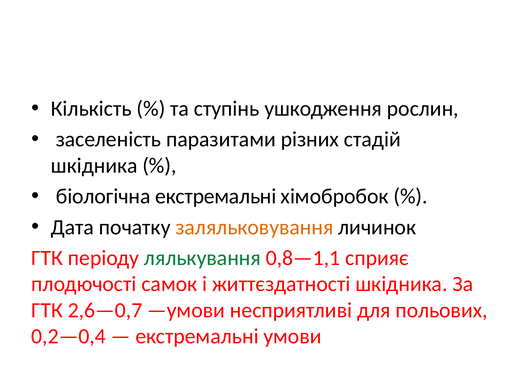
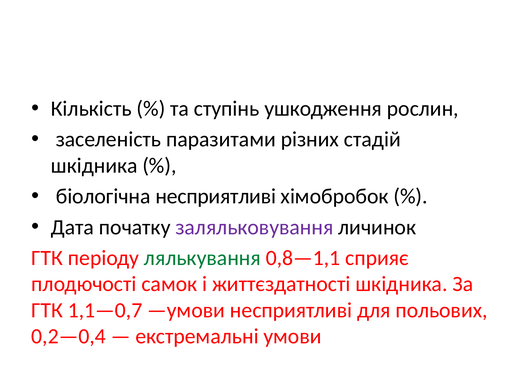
біологічна екстремальні: екстремальні -> несприятливі (216, 196)
заляльковування colour: orange -> purple (254, 227)
2,6—0,7: 2,6—0,7 -> 1,1—0,7 (105, 310)
